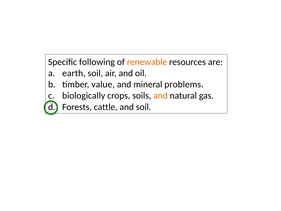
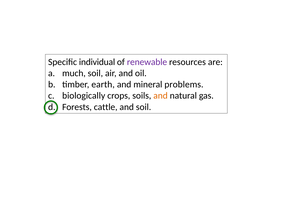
following: following -> individual (97, 62)
renewable colour: orange -> purple (147, 62)
earth: earth -> much (74, 73)
value: value -> earth (103, 84)
